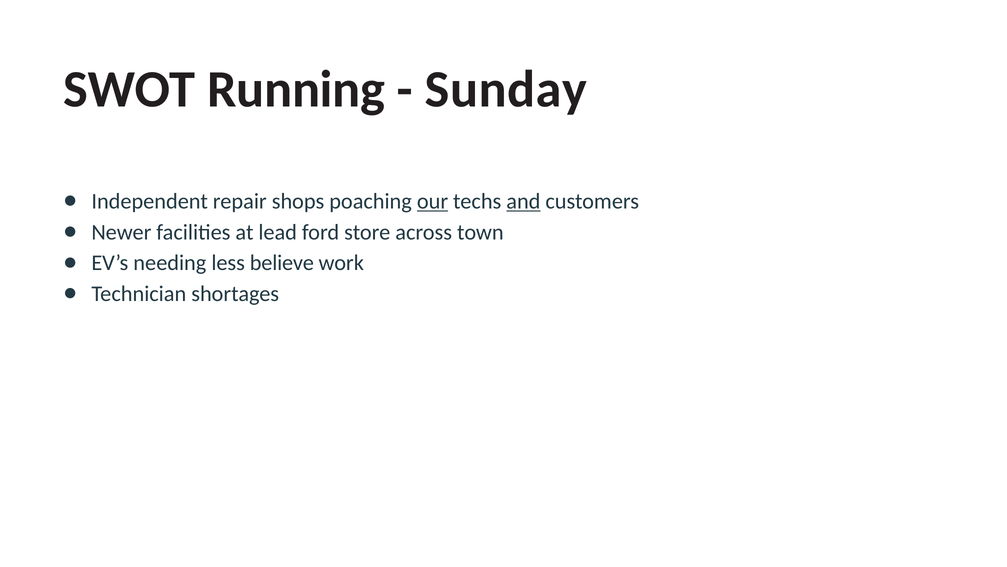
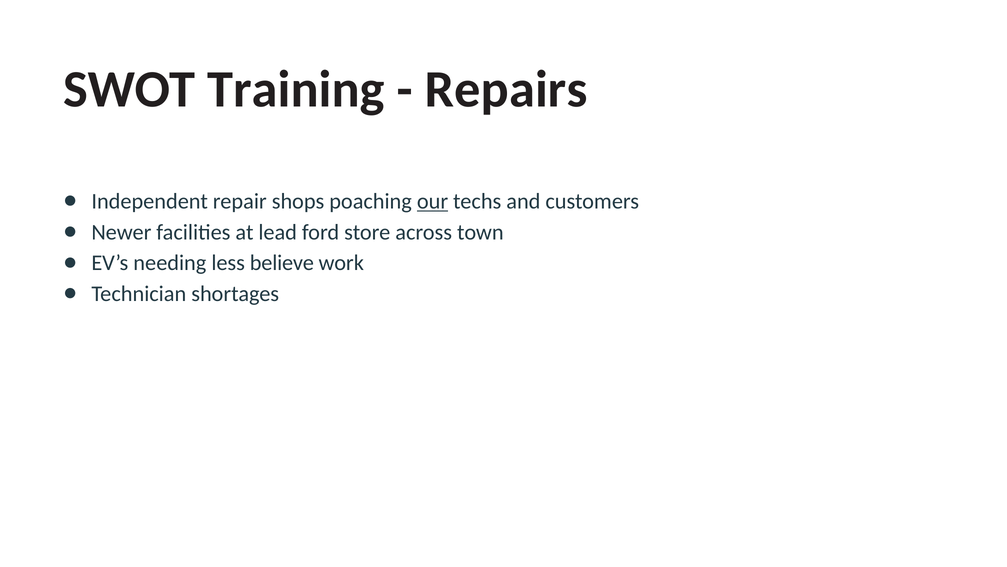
Running: Running -> Training (296, 89)
Sunday: Sunday -> Repairs (506, 89)
and underline: present -> none (523, 201)
